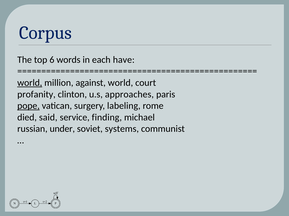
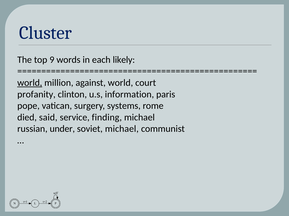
Corpus: Corpus -> Cluster (45, 33)
6: 6 -> 9 (52, 60)
have: have -> likely (124, 60)
approaches: approaches -> information (129, 95)
pope underline: present -> none (28, 106)
labeling: labeling -> systems (124, 106)
soviet systems: systems -> michael (122, 129)
